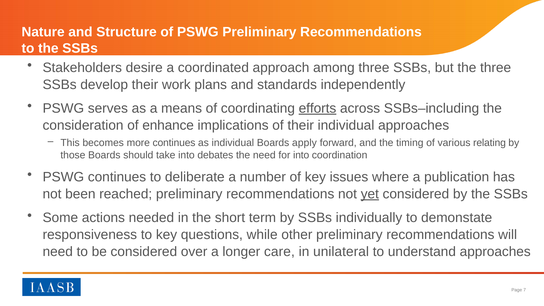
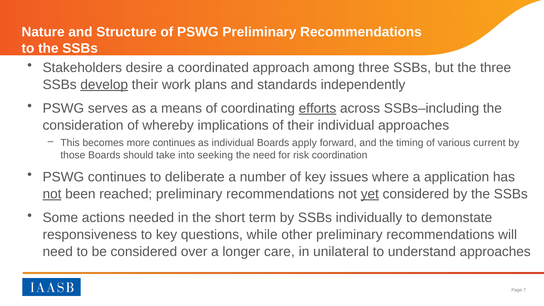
develop underline: none -> present (104, 85)
enhance: enhance -> whereby (168, 125)
relating: relating -> current (489, 143)
debates: debates -> seeking (215, 155)
for into: into -> risk (301, 155)
publication: publication -> application (457, 177)
not underline: none -> present (52, 194)
